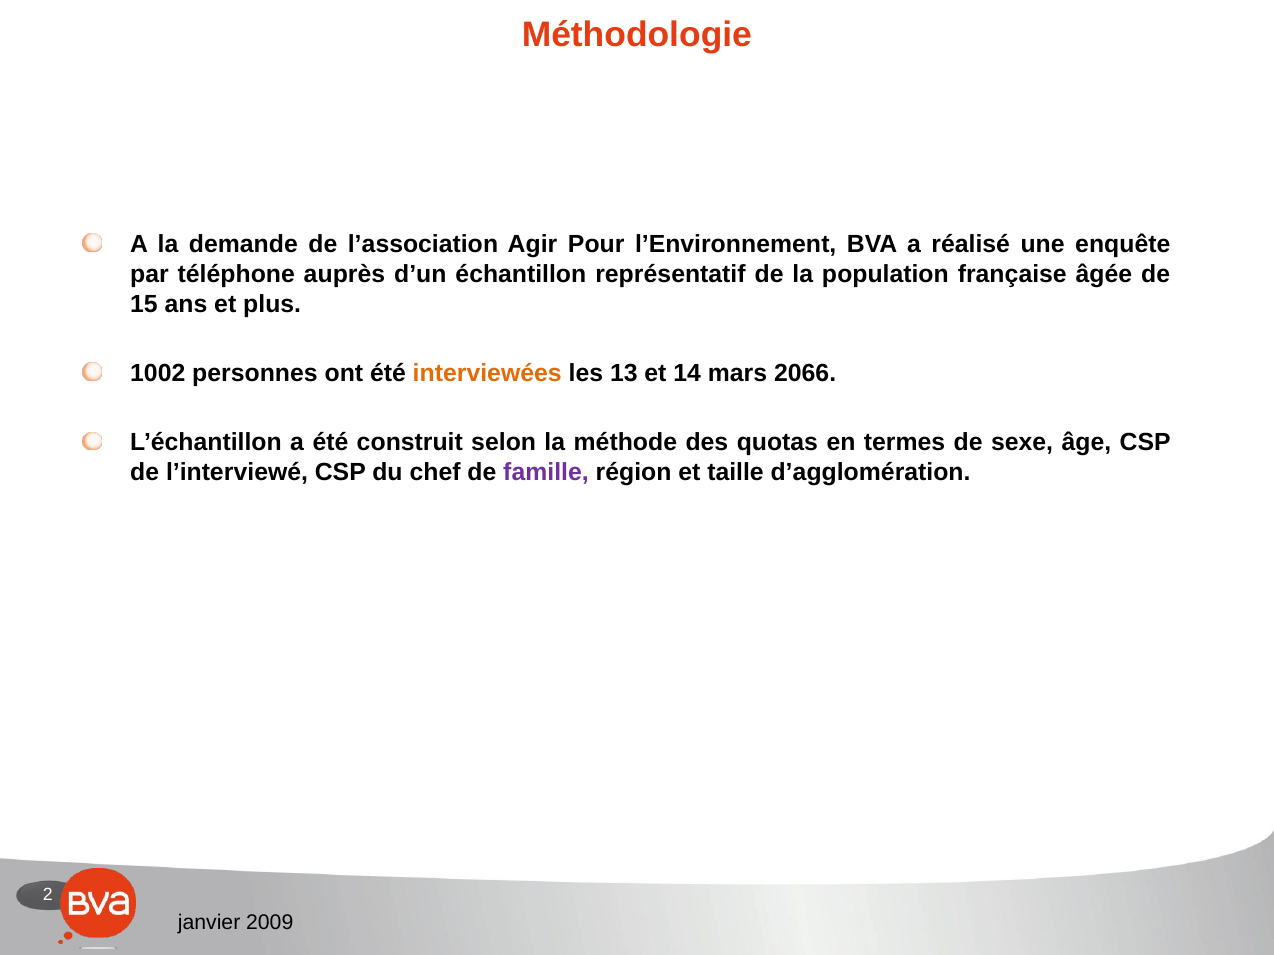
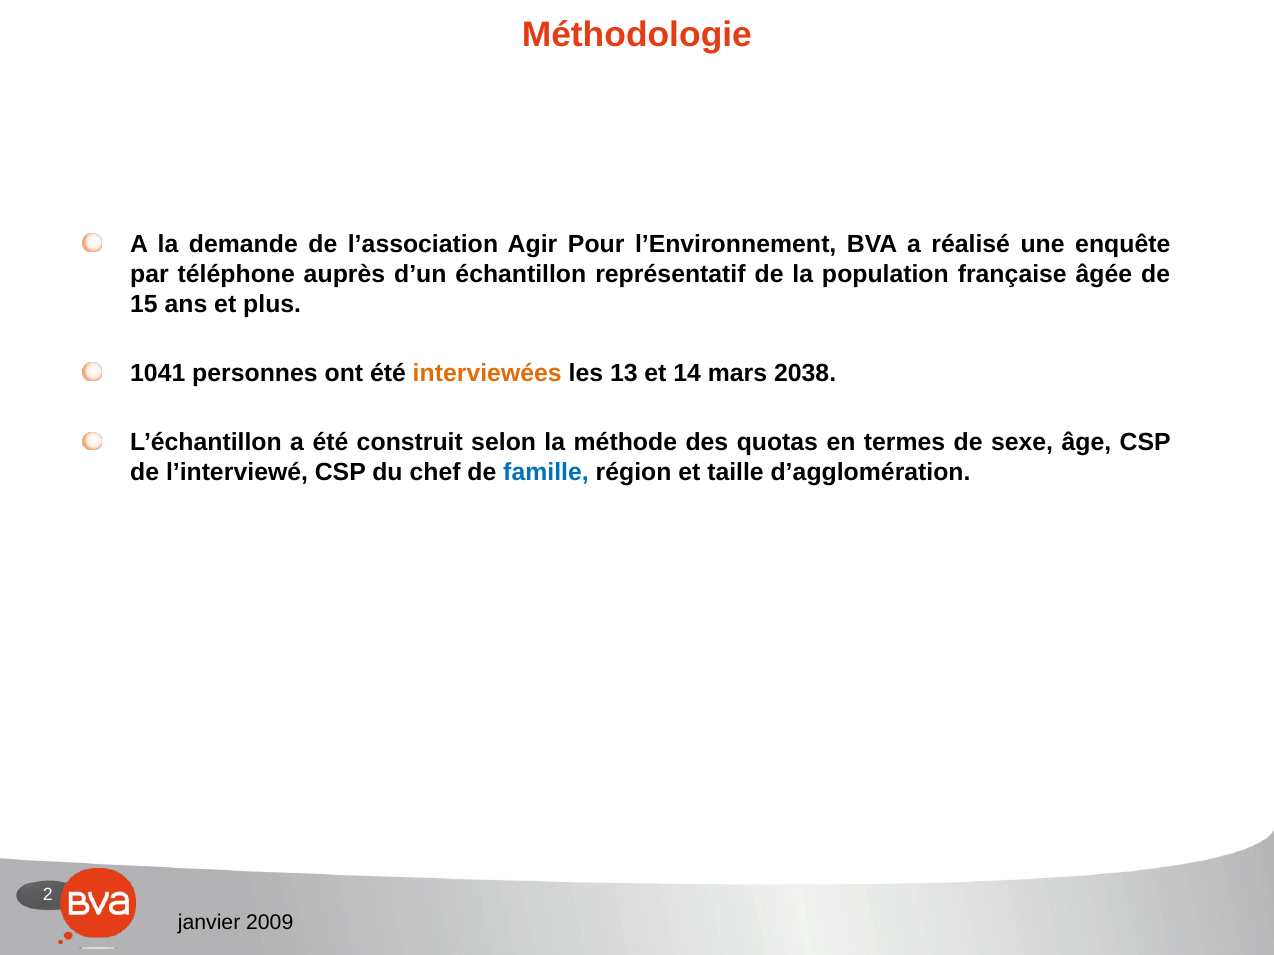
1002: 1002 -> 1041 (158, 373)
2066: 2066 -> 2038 (805, 373)
famille colour: purple -> blue (546, 473)
